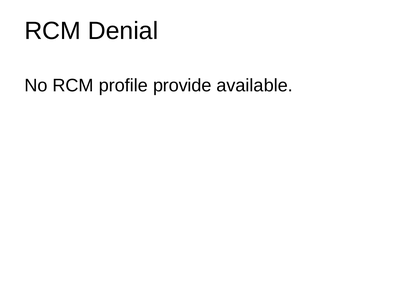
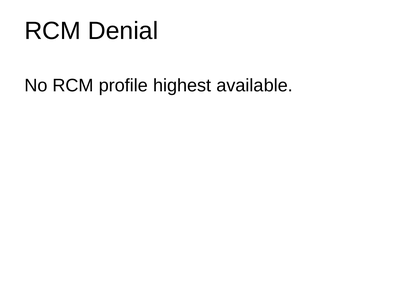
provide: provide -> highest (182, 85)
